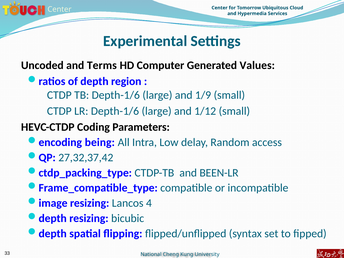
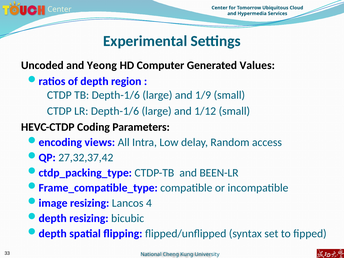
Terms: Terms -> Yeong (102, 65)
being: being -> views (100, 142)
